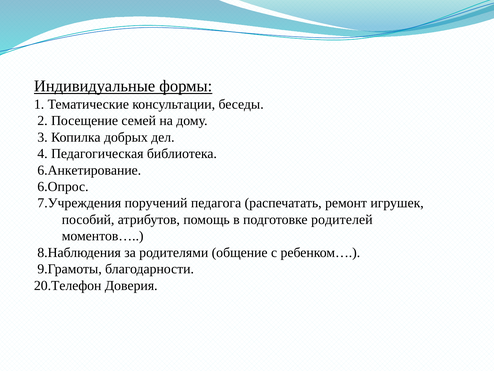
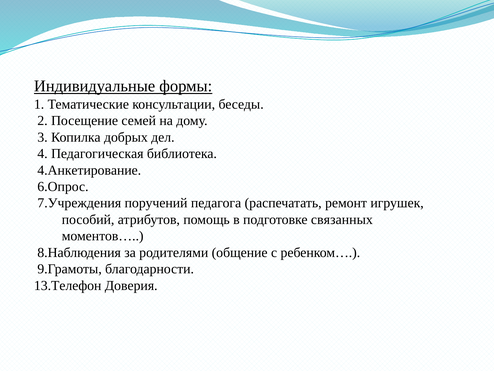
6.Анкетирование: 6.Анкетирование -> 4.Анкетирование (89, 170)
родителей: родителей -> связанных (342, 219)
20.Телефон: 20.Телефон -> 13.Телефон (68, 285)
